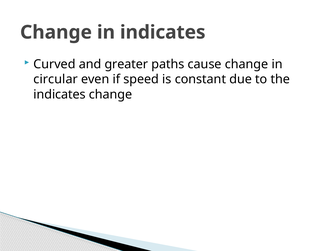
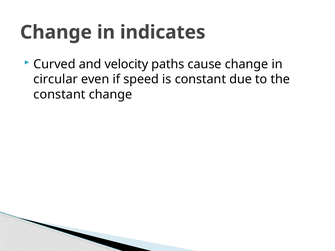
greater: greater -> velocity (126, 64)
indicates: indicates -> constant (59, 95)
